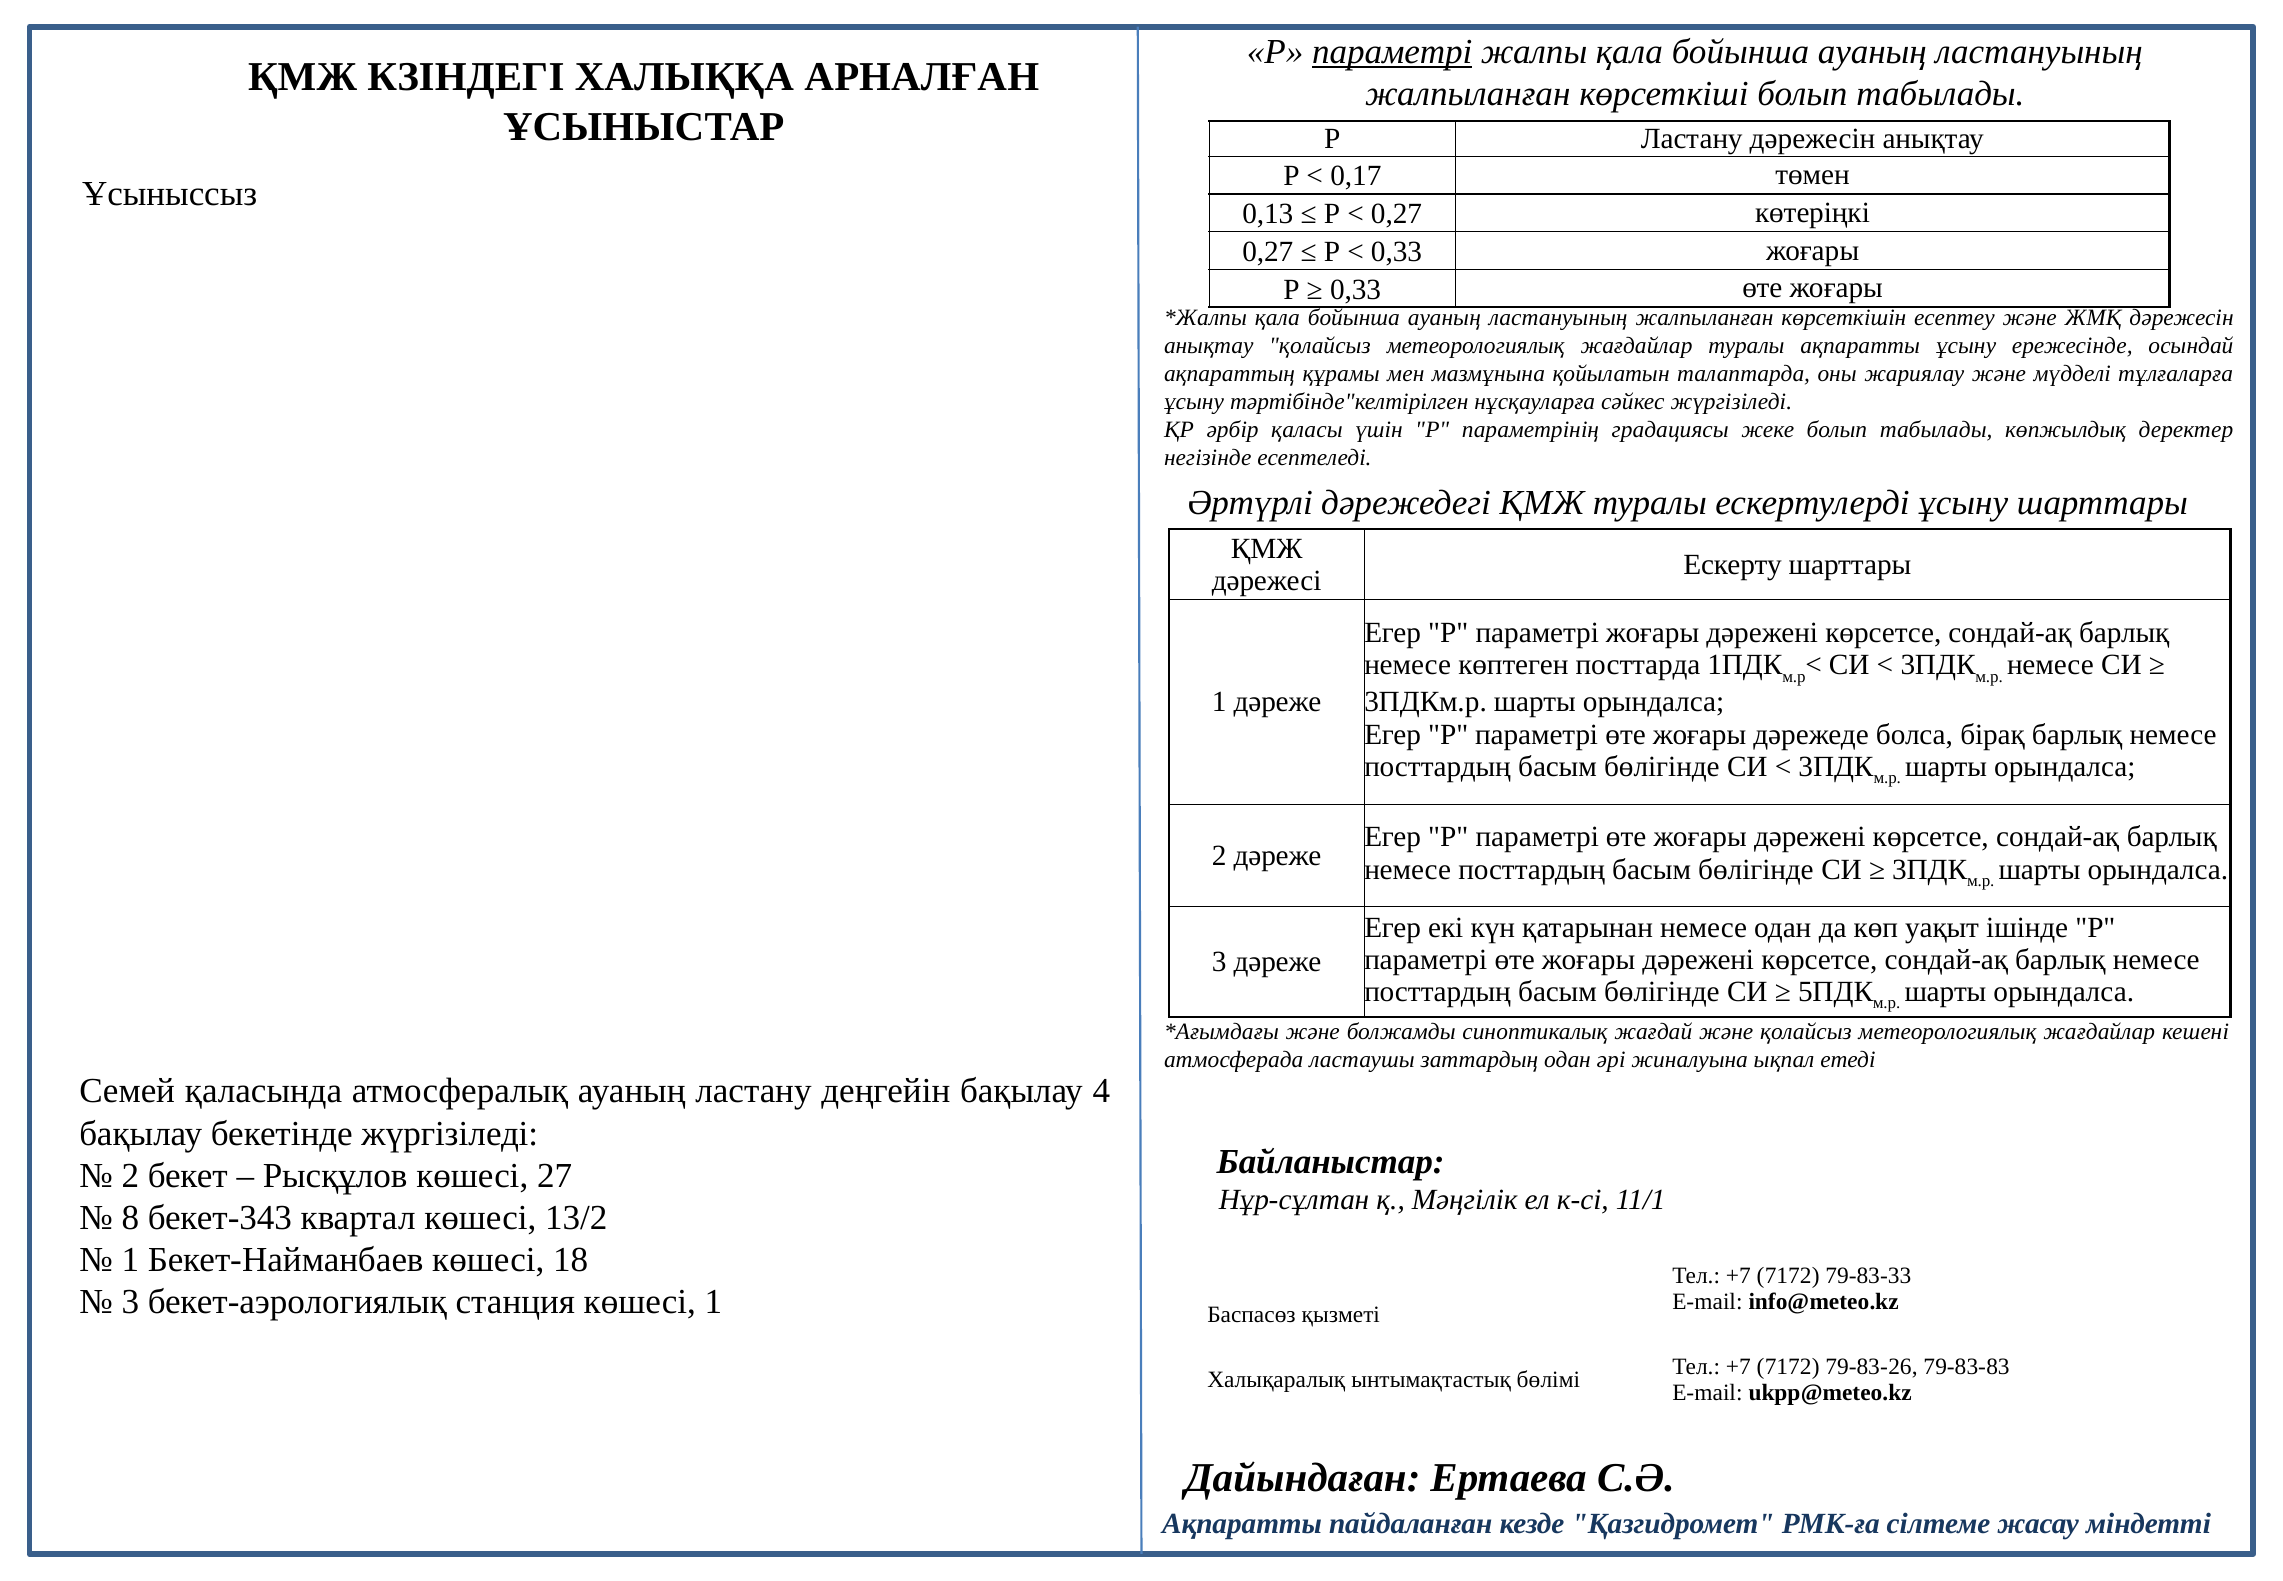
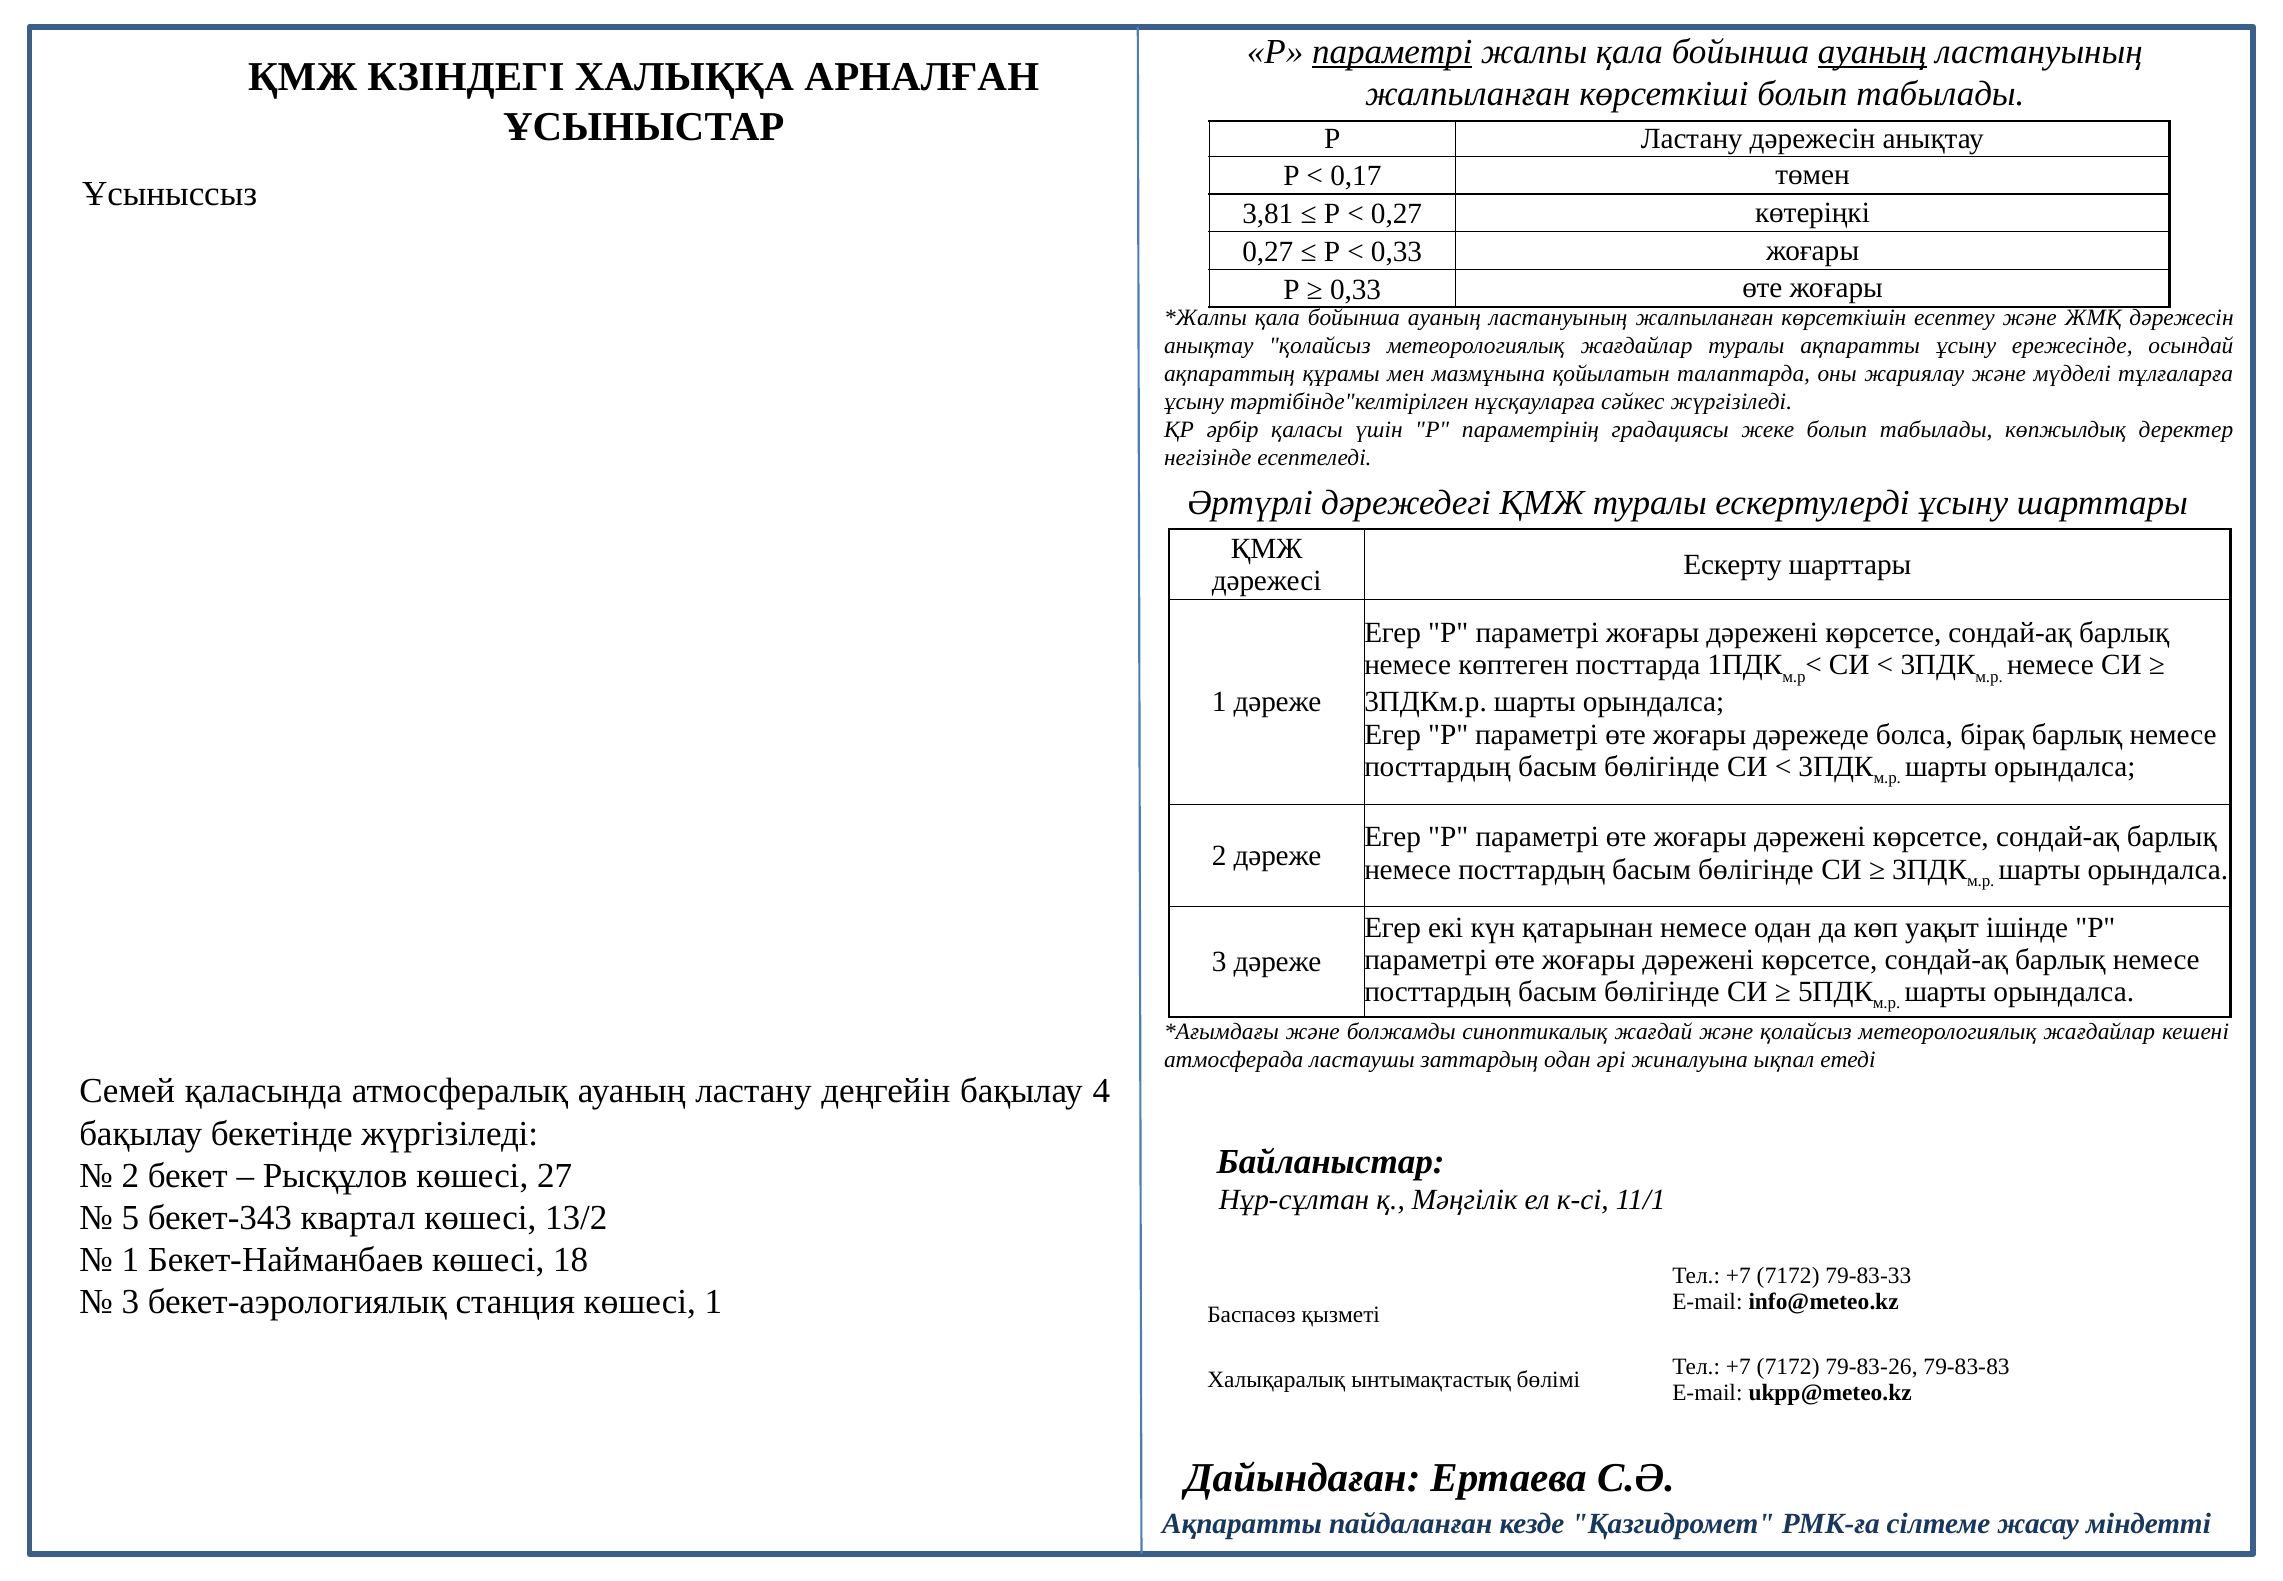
ауаның underline: none -> present (1872, 52)
0,13: 0,13 -> 3,81 (1268, 214)
8: 8 -> 5 (130, 1217)
